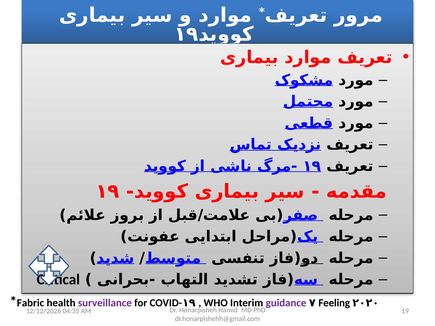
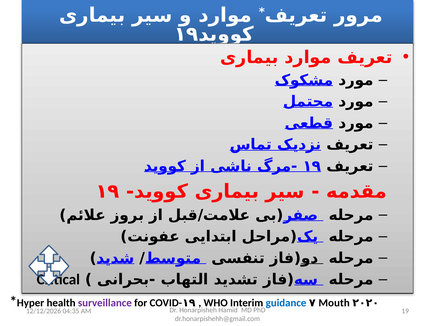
Fabric: Fabric -> Hyper (31, 303)
guidance colour: purple -> blue (286, 303)
Feeling: Feeling -> Mouth (334, 303)
